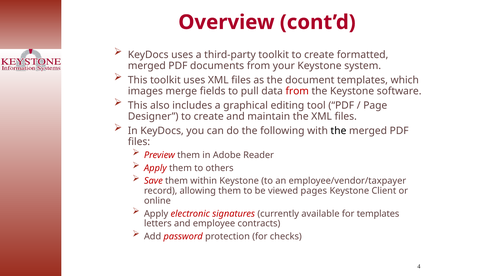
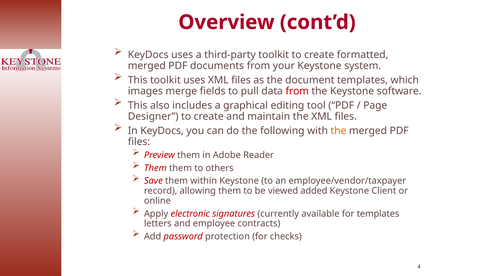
the colour: black -> orange (338, 131)
Apply: Apply -> Them (155, 168)
pages: pages -> added (314, 191)
